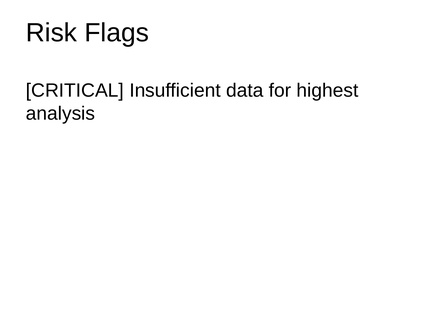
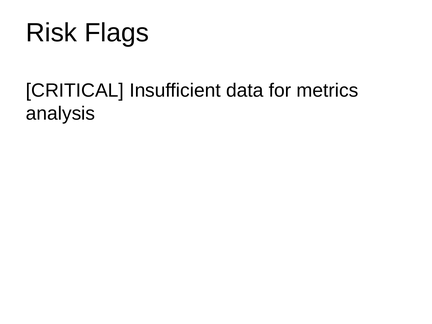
highest: highest -> metrics (327, 91)
